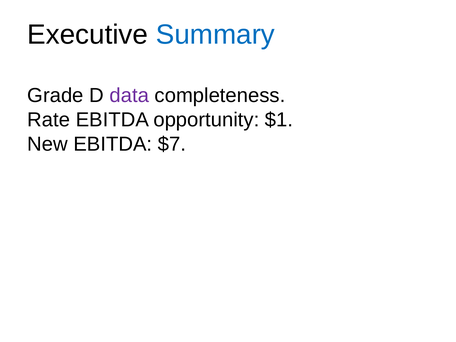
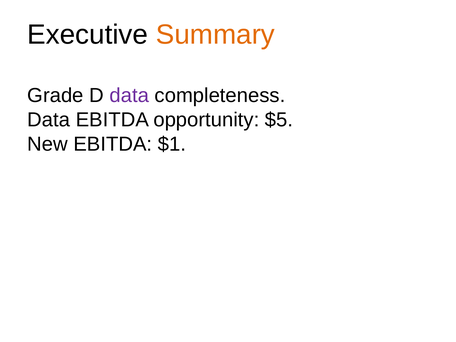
Summary colour: blue -> orange (215, 35)
Rate: Rate -> Data (49, 120)
$1: $1 -> $5 (279, 120)
$7: $7 -> $1 (172, 144)
